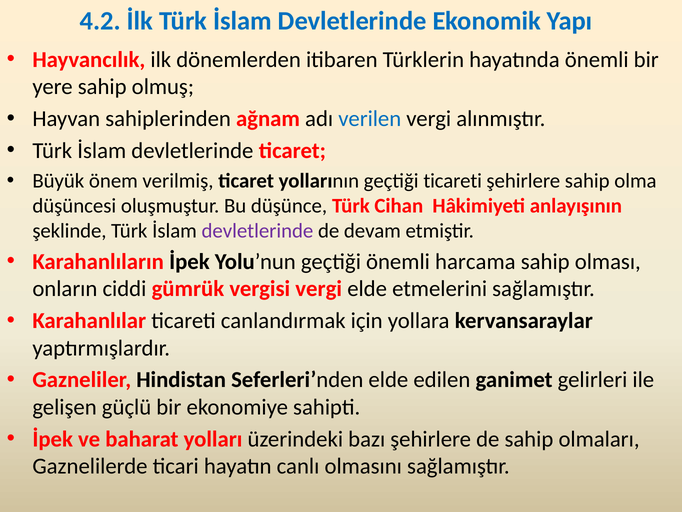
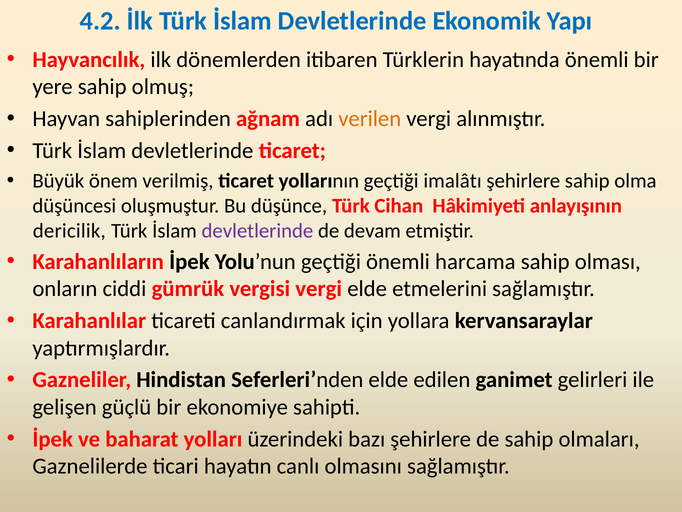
verilen colour: blue -> orange (370, 119)
geçtiği ticareti: ticareti -> imalâtı (453, 181)
şeklinde: şeklinde -> dericilik (69, 231)
